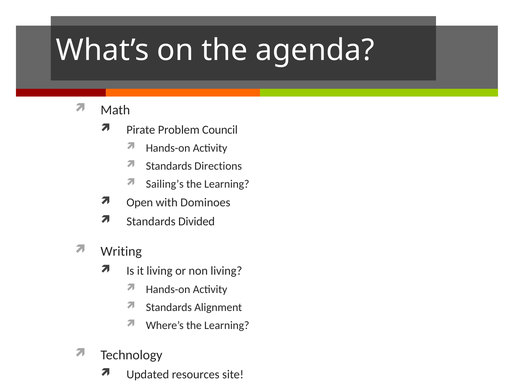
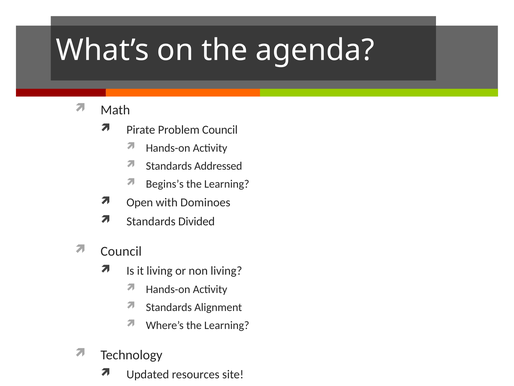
Directions: Directions -> Addressed (218, 166)
Sailing’s: Sailing’s -> Begins’s (165, 184)
Writing: Writing -> Council (121, 251)
